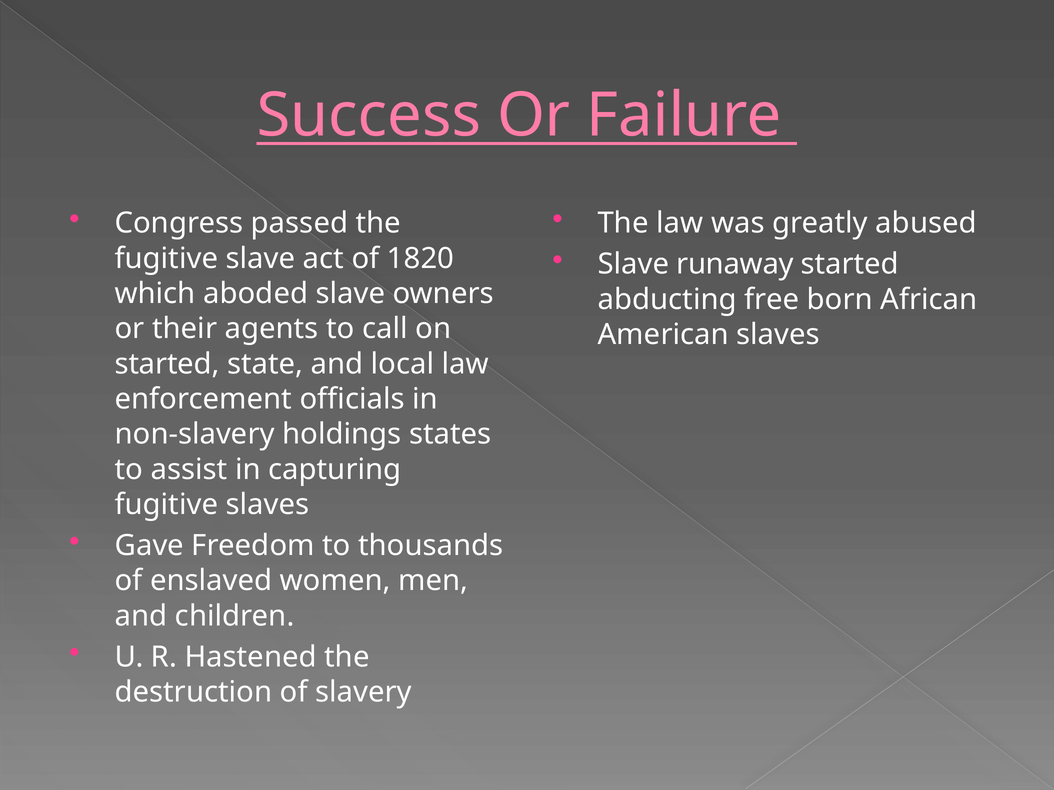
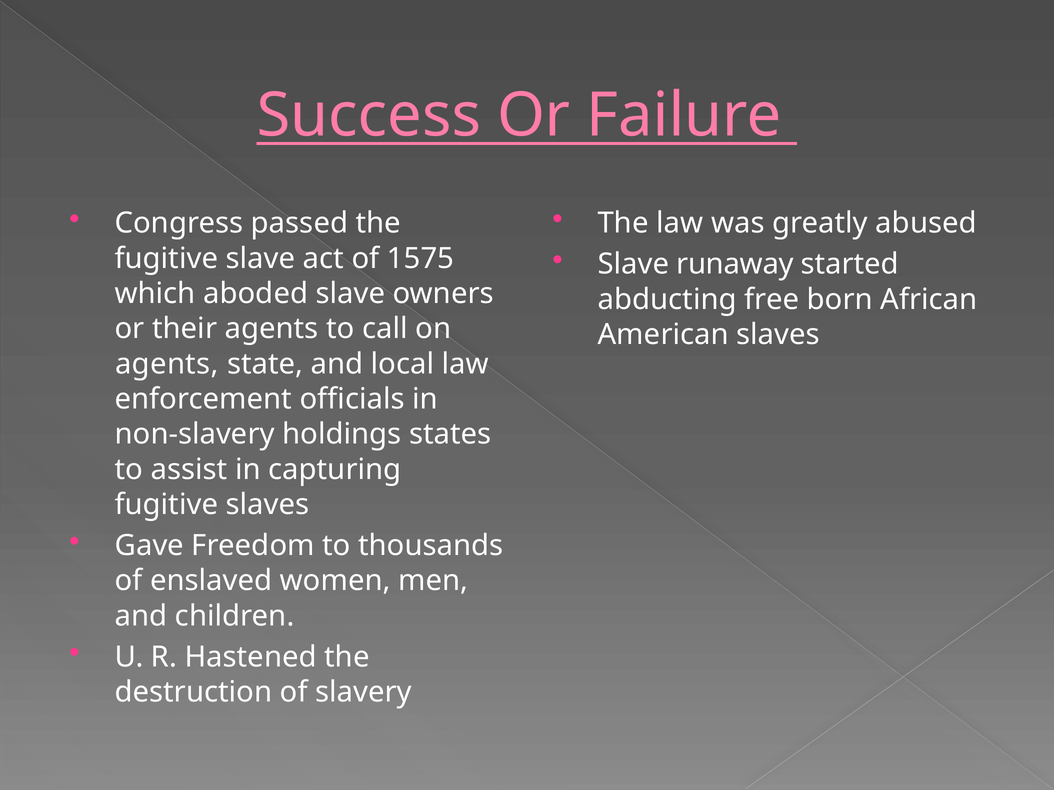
1820: 1820 -> 1575 (421, 259)
started: started -> agents (167, 364)
